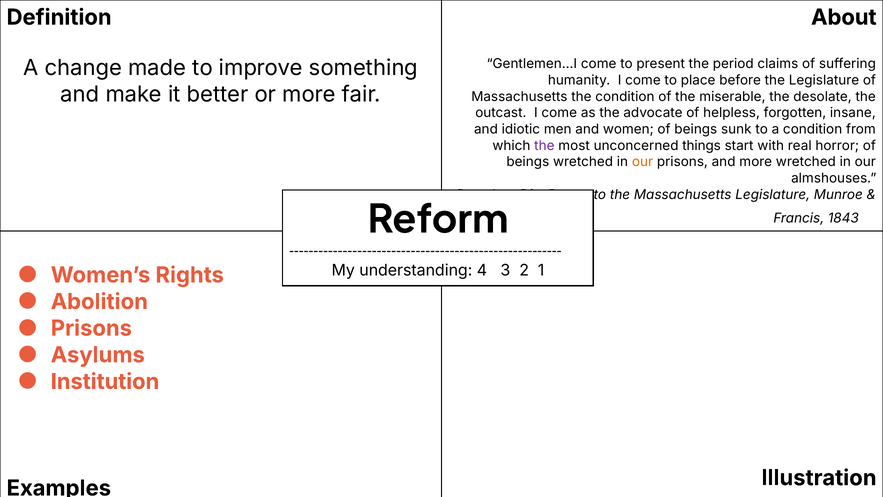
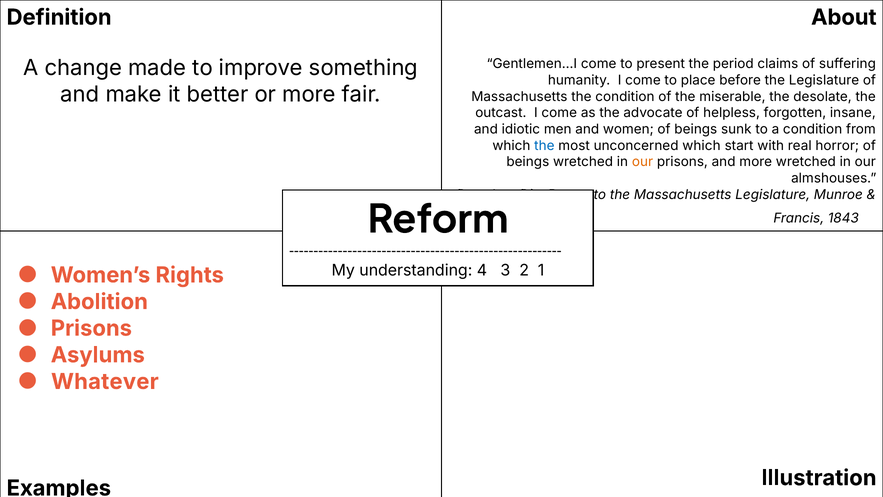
the colour: purple -> blue (544, 146)
unconcerned things: things -> which (701, 146)
Institution: Institution -> Whatever (105, 381)
